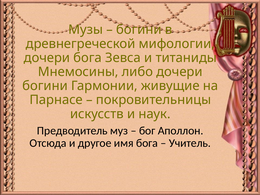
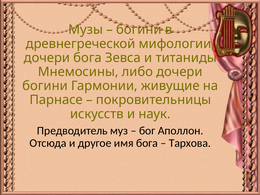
Учитель: Учитель -> Тархова (190, 143)
